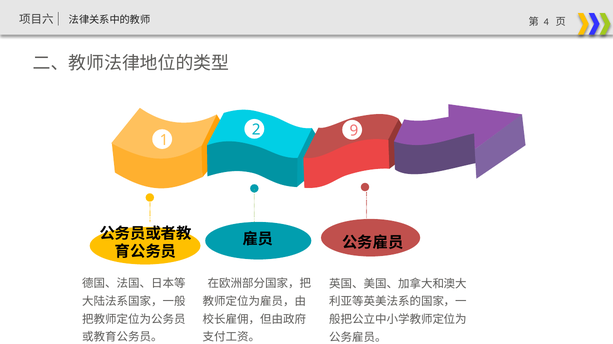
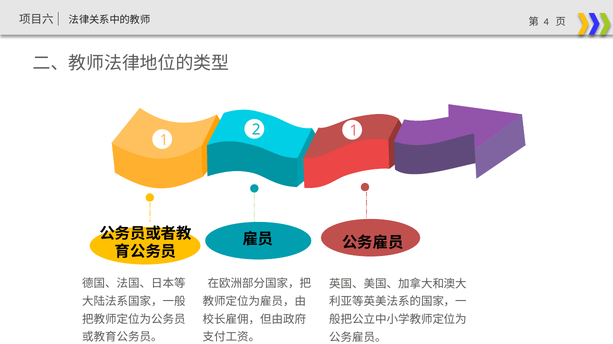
2 9: 9 -> 1 (354, 131)
